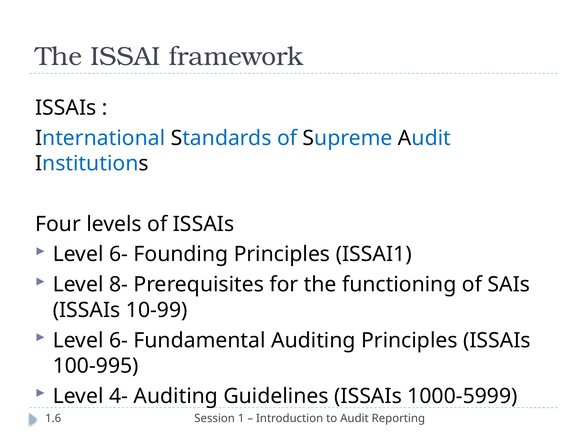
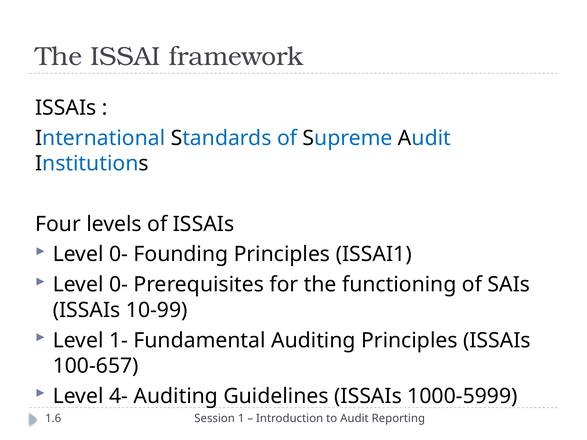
6-: 6- -> 0- (118, 254)
8-: 8- -> 0- (118, 285)
6-: 6- -> 1- (118, 341)
100-995: 100-995 -> 100-657 (96, 366)
